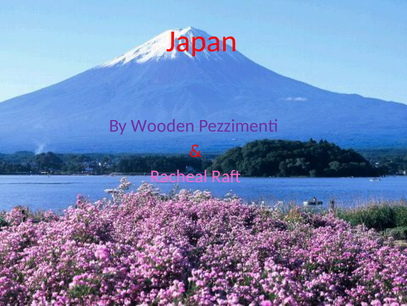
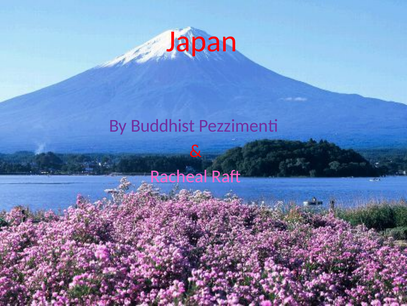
Wooden: Wooden -> Buddhist (163, 125)
